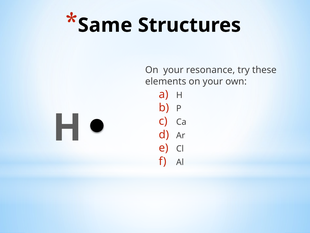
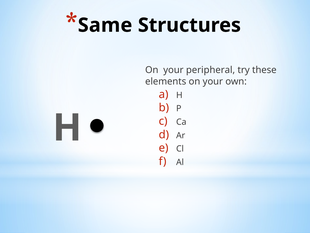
resonance: resonance -> peripheral (211, 70)
